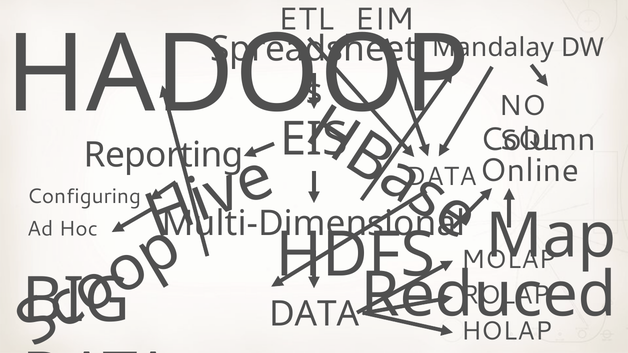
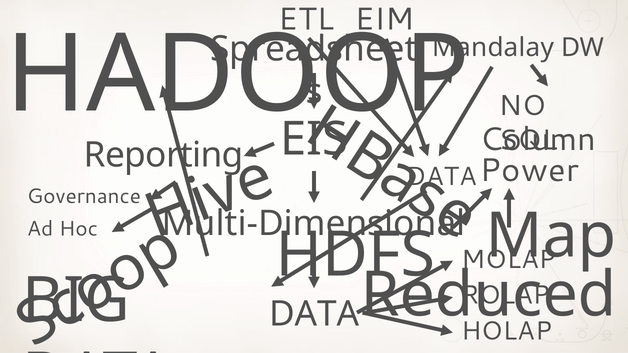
Online: Online -> Power (529, 171)
Configuring: Configuring -> Governance (84, 196)
